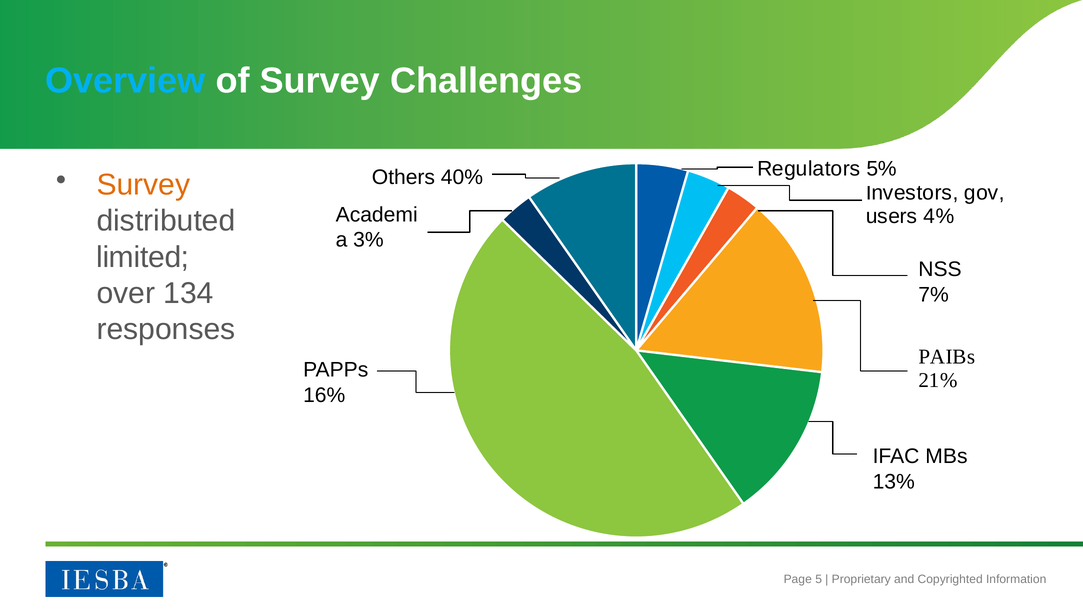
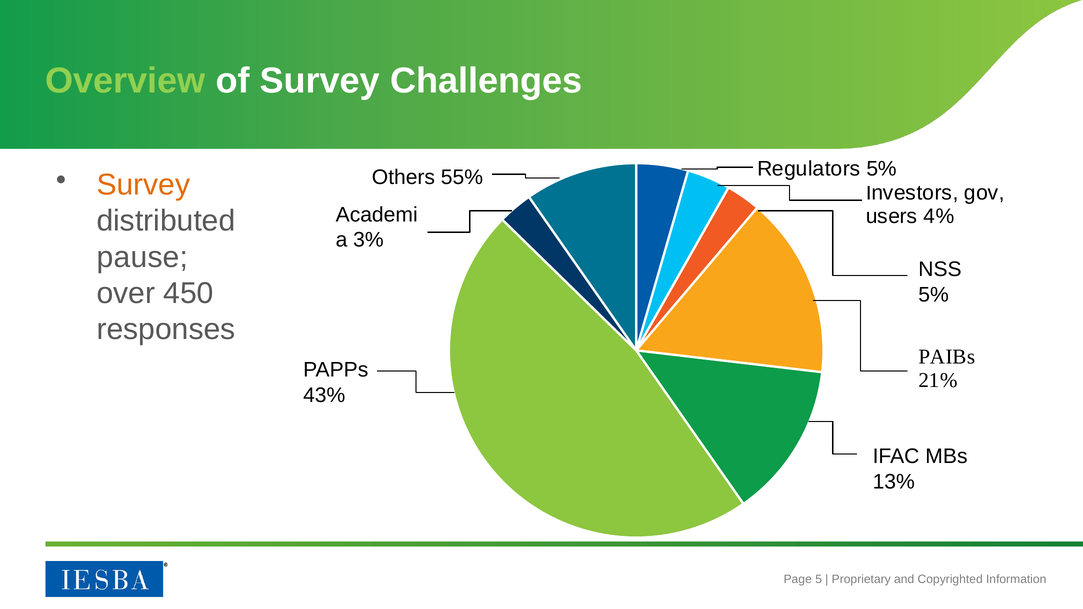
Overview colour: light blue -> light green (125, 81)
40%: 40% -> 55% (462, 177)
limited: limited -> pause (142, 257)
134: 134 -> 450 (189, 293)
7%: 7% -> 5% (934, 295)
16%: 16% -> 43% (324, 395)
